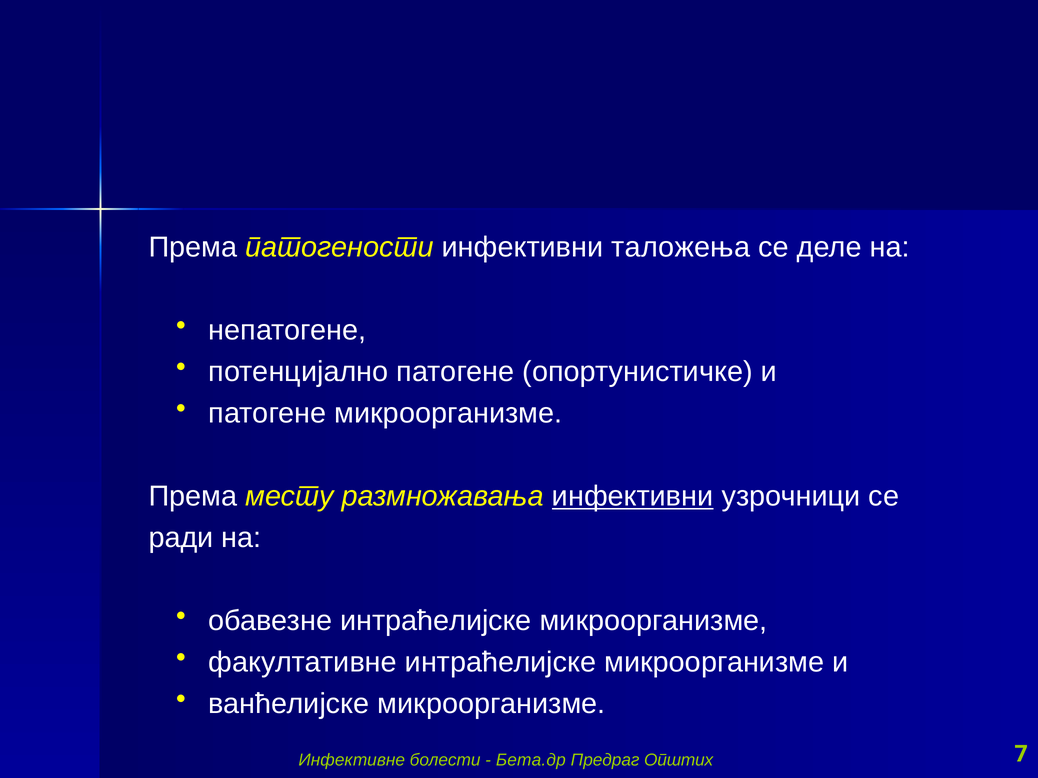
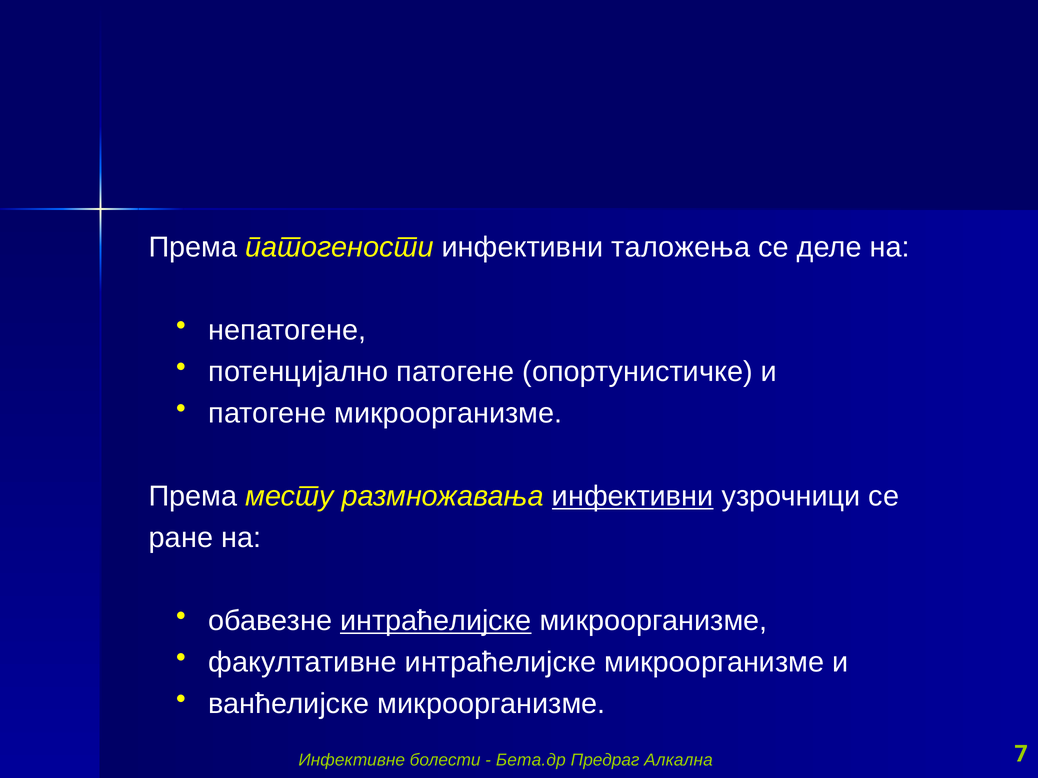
ради: ради -> ране (181, 538)
интраћелијске underline: none -> present (436, 621)
Општих: Општих -> Алкална (679, 761)
